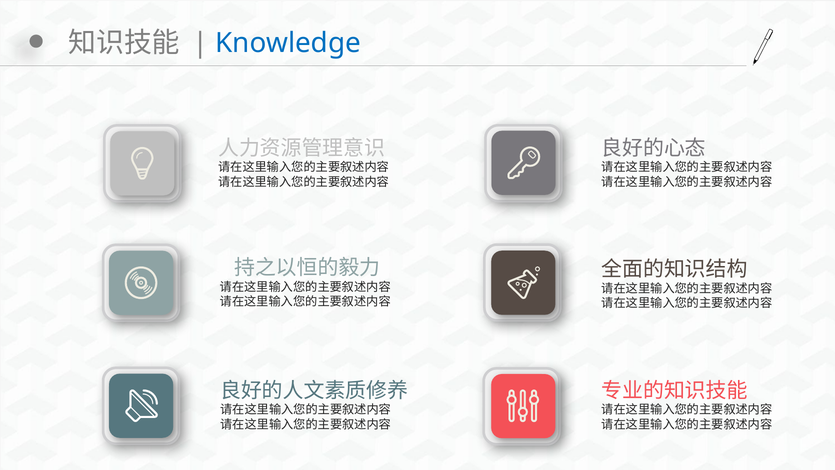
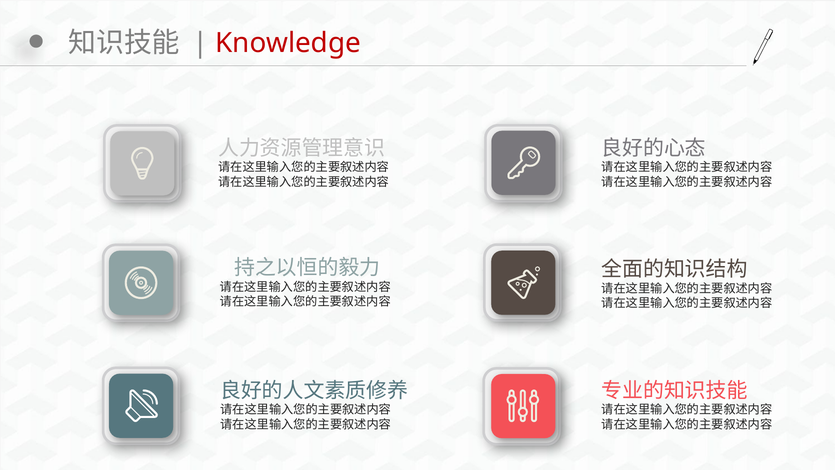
Knowledge colour: blue -> red (288, 43)
